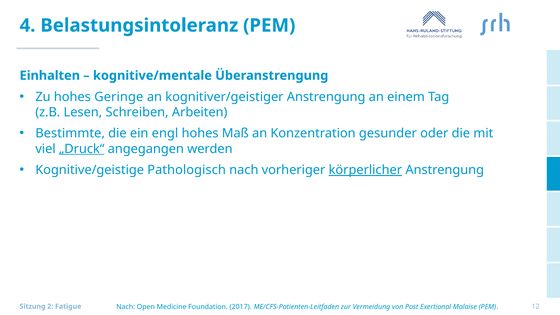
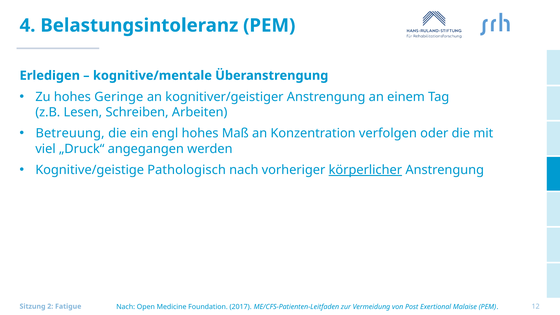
Einhalten: Einhalten -> Erledigen (50, 76)
Bestimmte: Bestimmte -> Betreuung (70, 133)
gesunder: gesunder -> verfolgen (388, 133)
„Druck“ underline: present -> none (82, 149)
